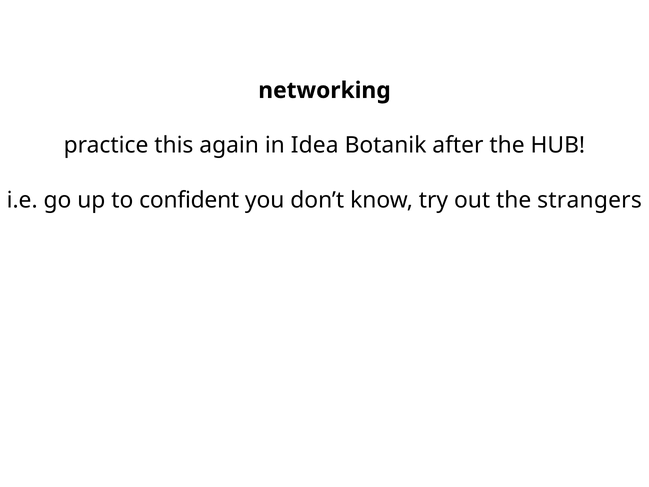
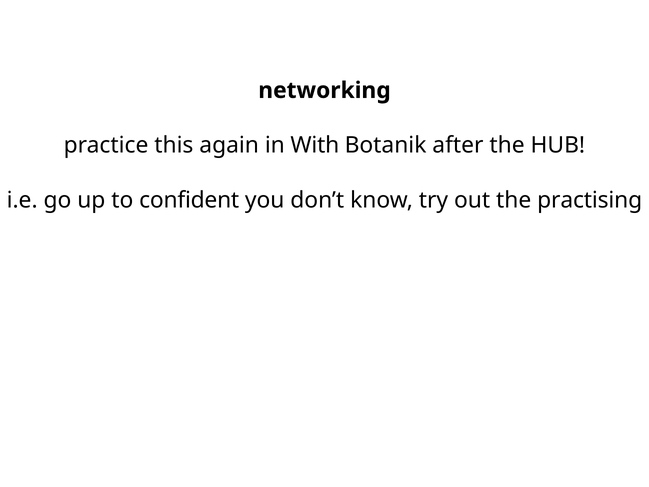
Idea: Idea -> With (315, 145)
strangers: strangers -> practising (590, 200)
